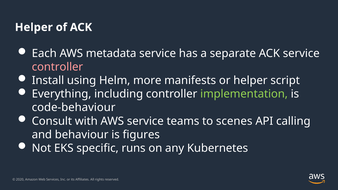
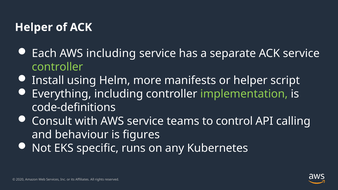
AWS metadata: metadata -> including (111, 54)
controller colour: pink -> light green (57, 67)
code-behaviour: code-behaviour -> code-definitions (74, 108)
scenes: scenes -> control (234, 121)
